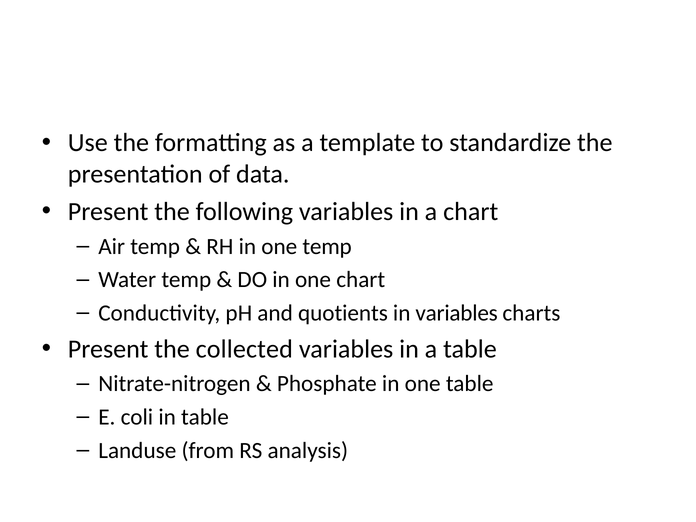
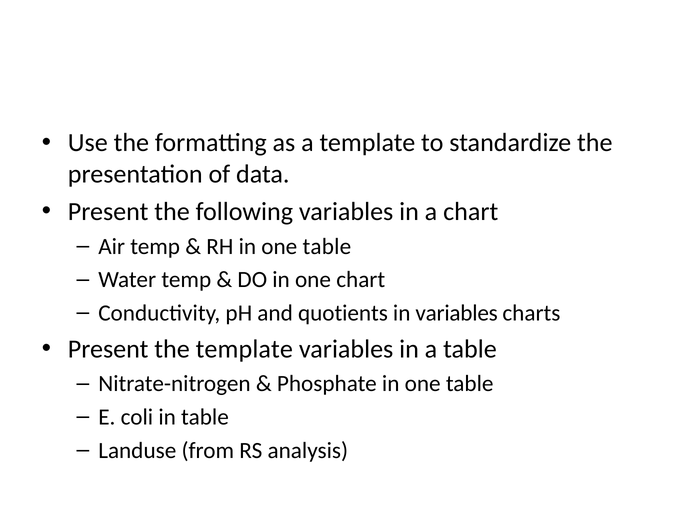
RH in one temp: temp -> table (327, 246)
the collected: collected -> template (244, 349)
